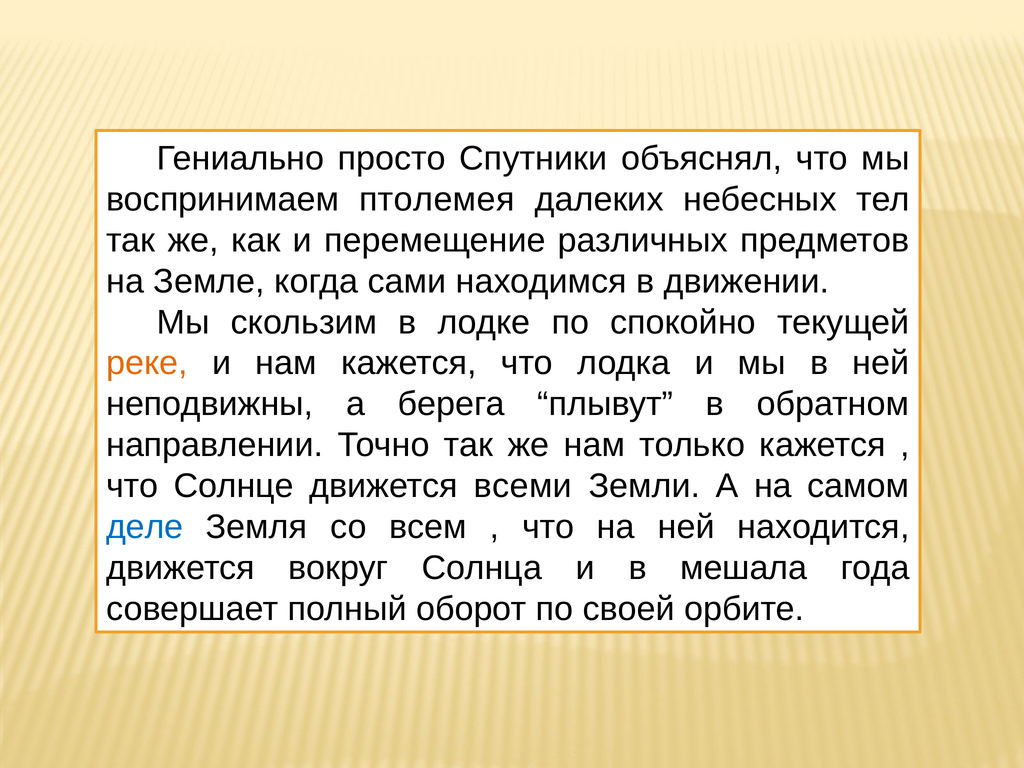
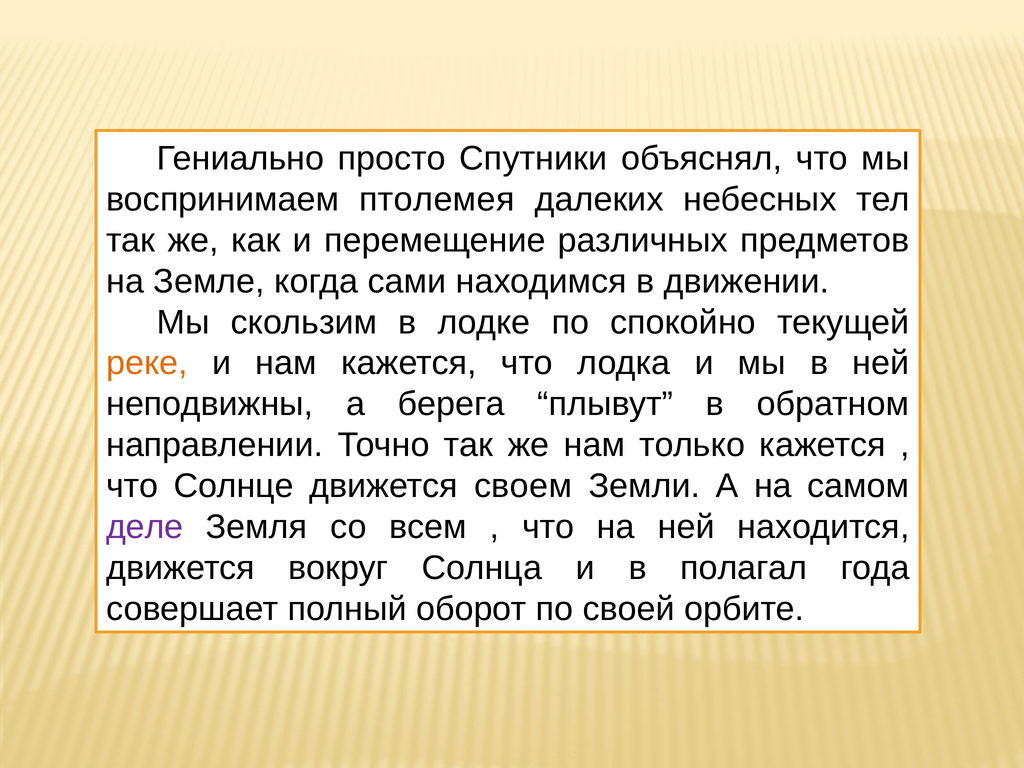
всеми: всеми -> своем (523, 486)
деле colour: blue -> purple (145, 527)
мешала: мешала -> полагал (744, 568)
